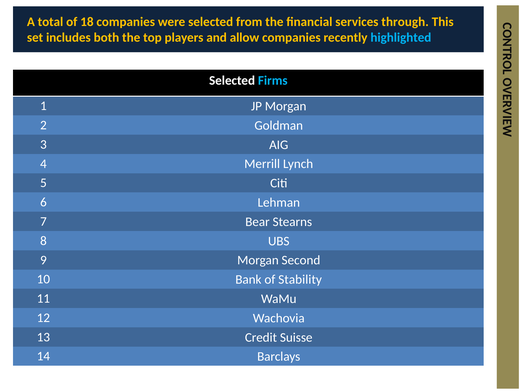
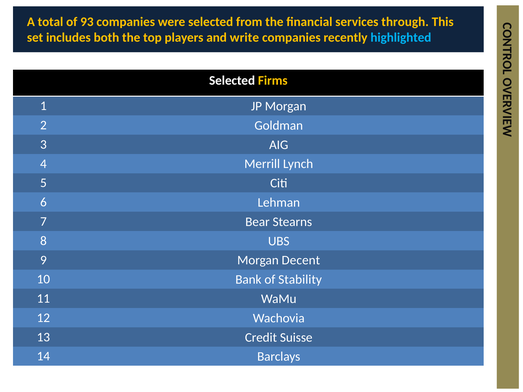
18: 18 -> 93 (87, 22)
allow: allow -> write (244, 38)
Firms colour: light blue -> yellow (273, 80)
Second: Second -> Decent (301, 260)
